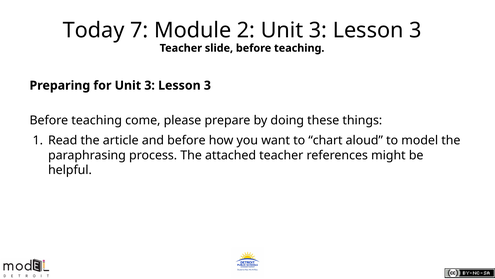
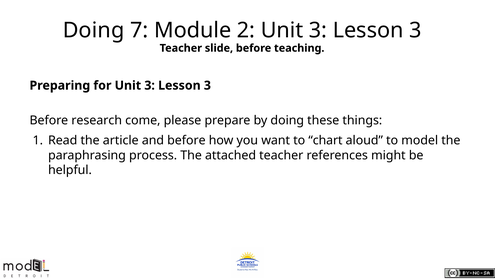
Today: Today -> Doing (94, 30)
teaching: teaching -> research (97, 120)
